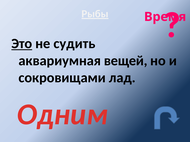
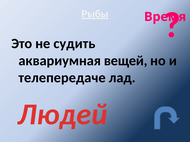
Это underline: present -> none (22, 44)
сокровищами: сокровищами -> телепередаче (62, 78)
Одним: Одним -> Людей (62, 115)
